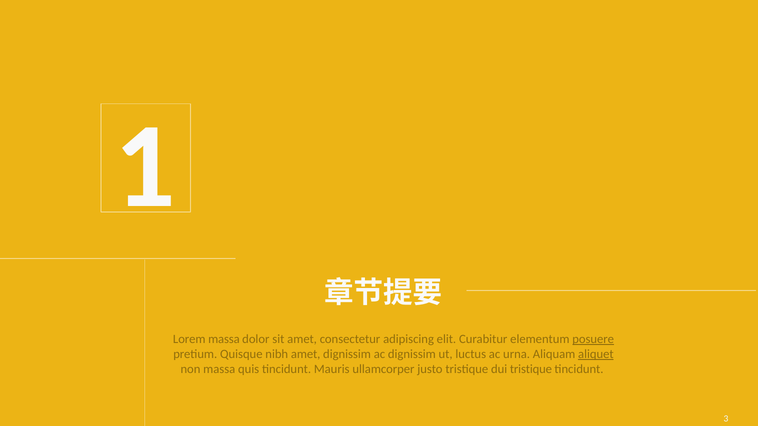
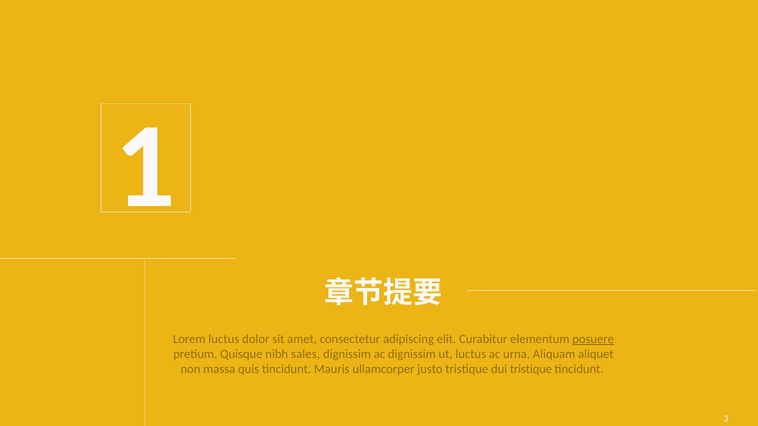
Lorem massa: massa -> luctus (224, 339)
nibh amet: amet -> sales (306, 355)
aliquet underline: present -> none (596, 355)
